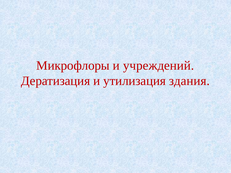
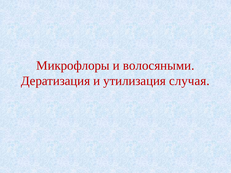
учреждений: учреждений -> волосяными (159, 66)
здания: здания -> случая (189, 81)
